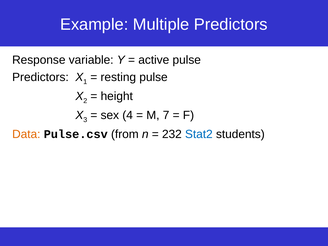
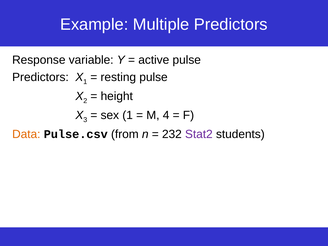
sex 4: 4 -> 1 (128, 115)
7: 7 -> 4 (166, 115)
Stat2 colour: blue -> purple (199, 134)
